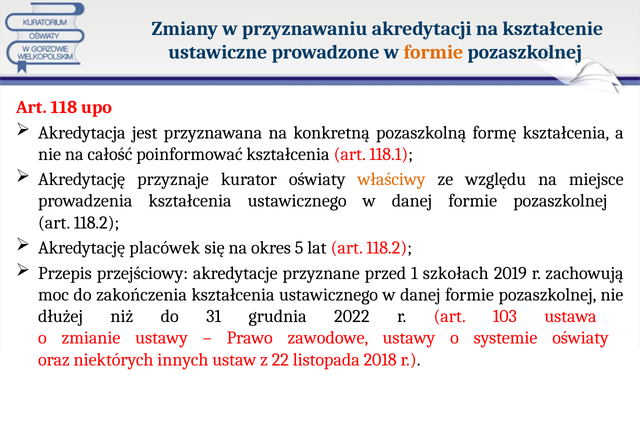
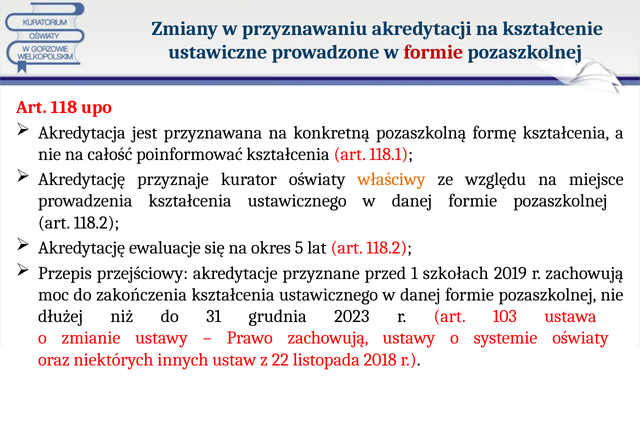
formie colour: orange -> red (433, 52)
placówek: placówek -> ewaluacje (165, 248)
2022: 2022 -> 2023 (352, 316)
Prawo zawodowe: zawodowe -> zachowują (328, 338)
